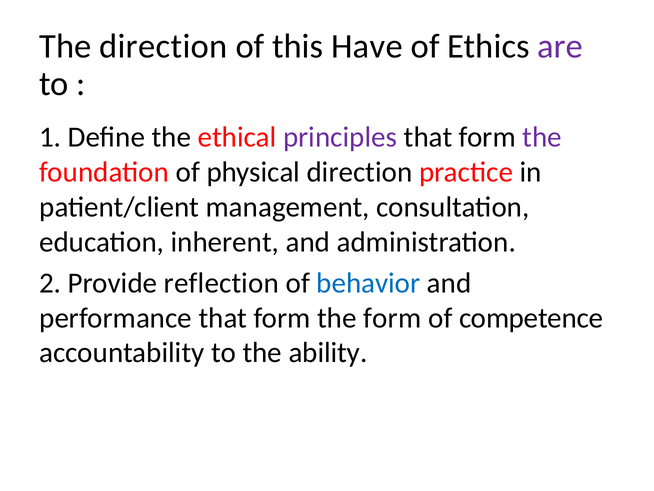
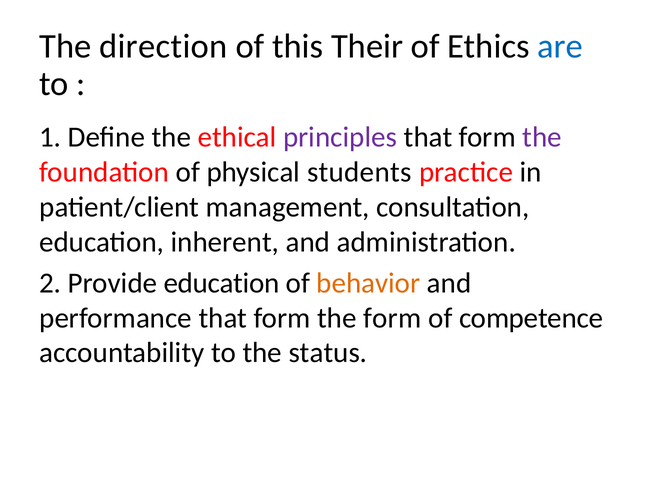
Have: Have -> Their (367, 46)
are colour: purple -> blue (560, 46)
physical direction: direction -> students (359, 172)
Provide reflection: reflection -> education (222, 283)
behavior colour: blue -> orange (368, 283)
ability: ability -> status (328, 353)
